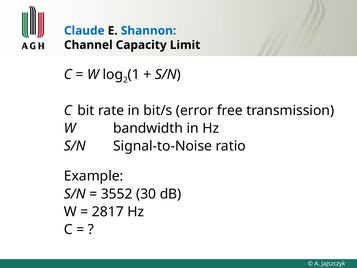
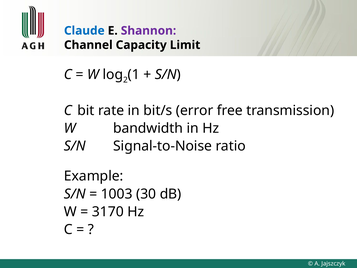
Shannon colour: blue -> purple (149, 31)
3552: 3552 -> 1003 (117, 194)
2817: 2817 -> 3170 (108, 212)
